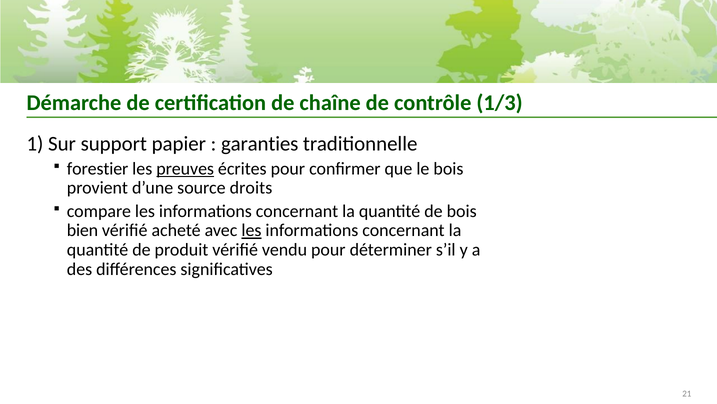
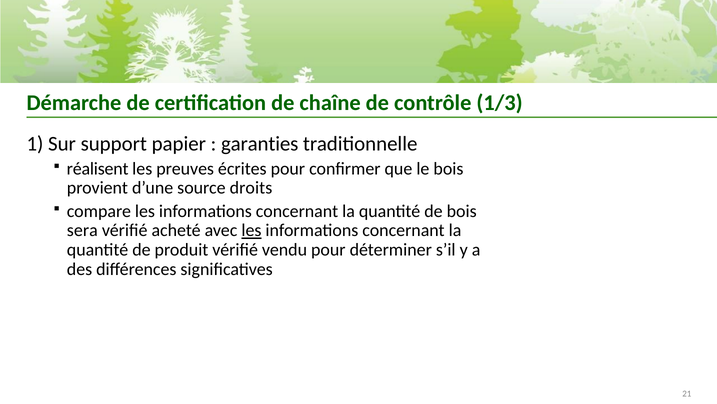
forestier: forestier -> réalisent (98, 168)
preuves underline: present -> none (185, 168)
bien: bien -> sera (82, 230)
